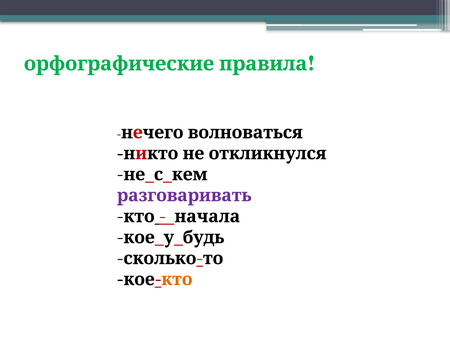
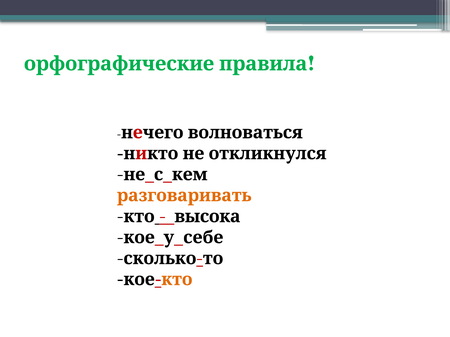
разговаривать colour: purple -> orange (184, 196)
начала: начала -> высока (207, 217)
будь: будь -> себе (203, 238)
